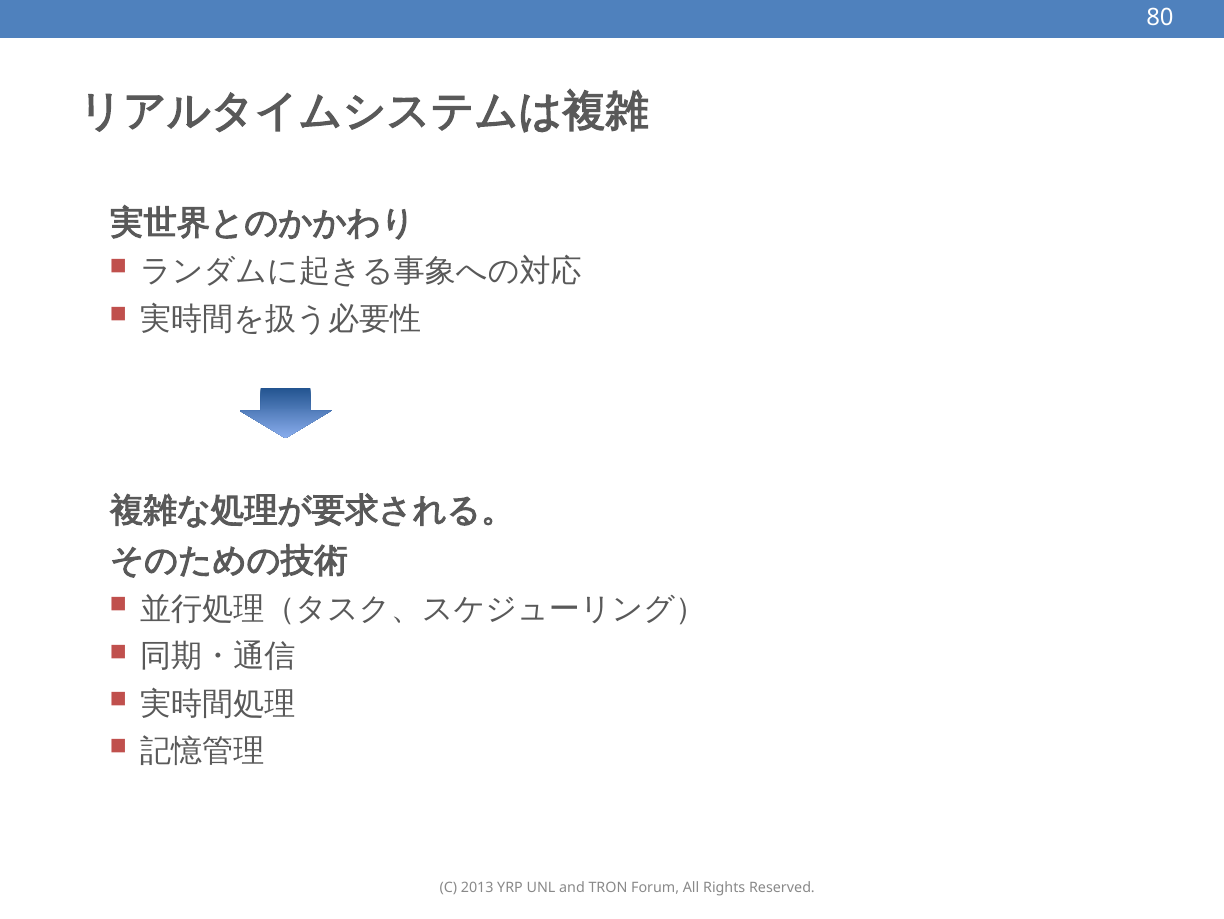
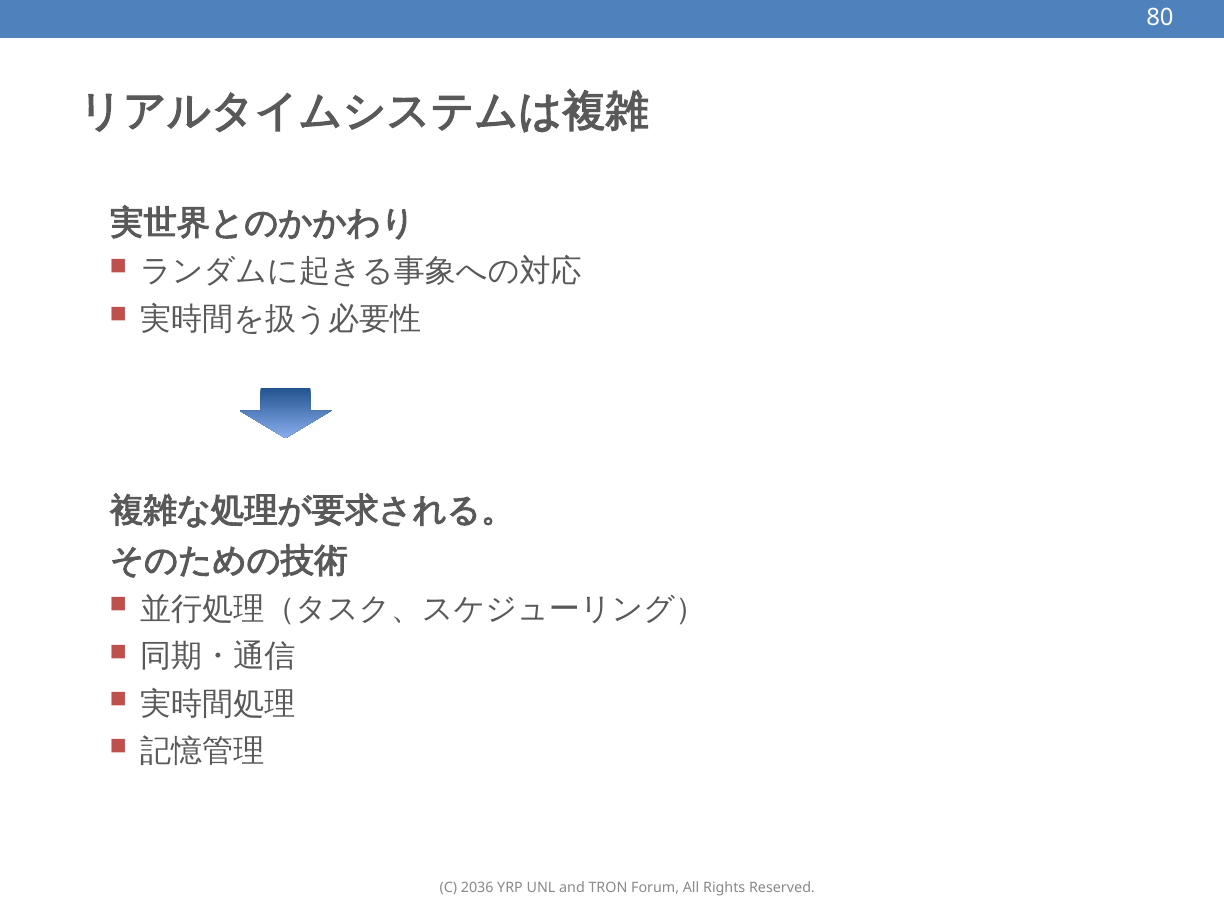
2013: 2013 -> 2036 (477, 887)
